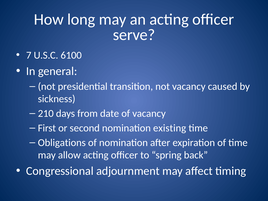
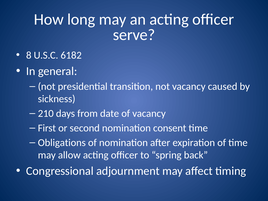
7: 7 -> 8 (29, 55)
6100: 6100 -> 6182 (71, 55)
existing: existing -> consent (170, 128)
